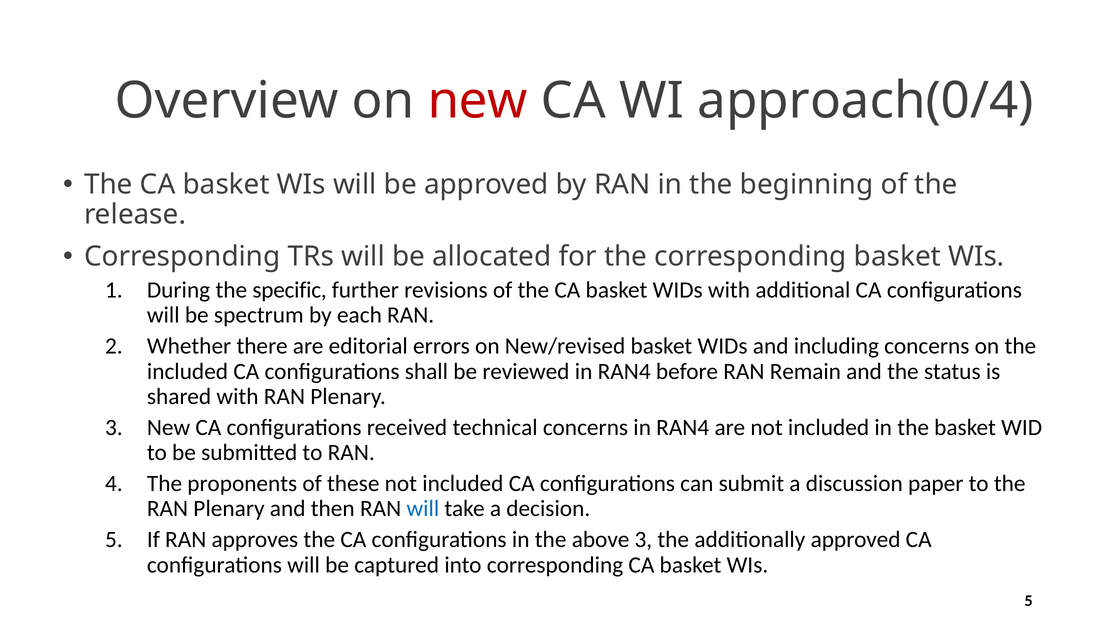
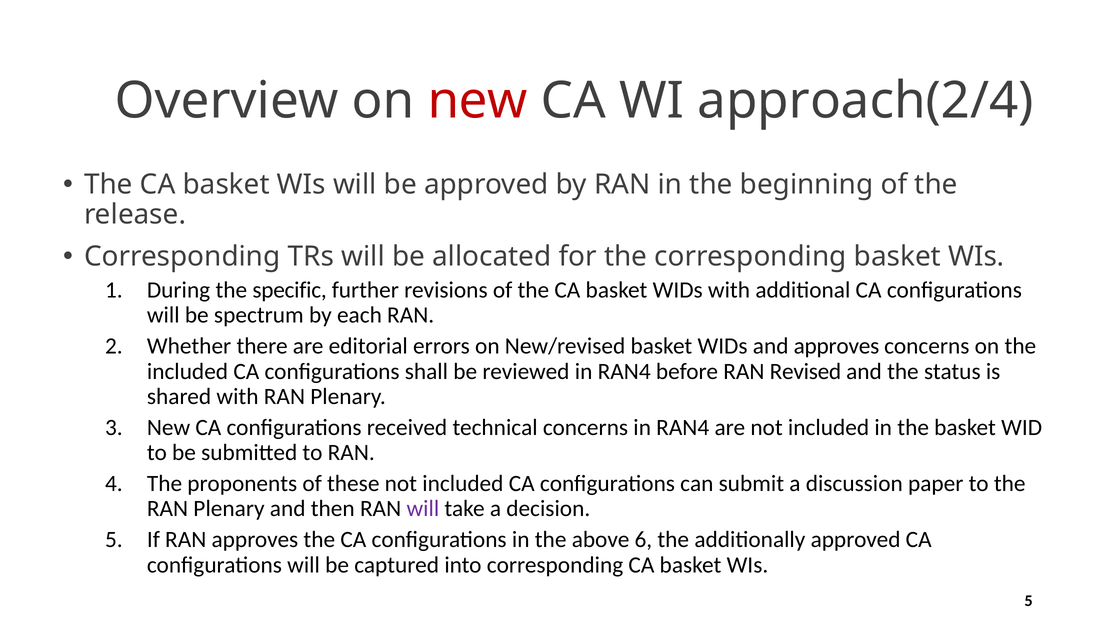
approach(0/4: approach(0/4 -> approach(2/4 (866, 101)
and including: including -> approves (836, 346)
Remain: Remain -> Revised (805, 371)
will colour: blue -> purple (423, 509)
above 3: 3 -> 6 (643, 540)
